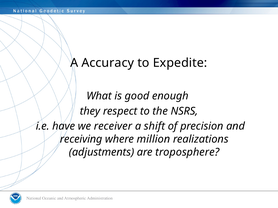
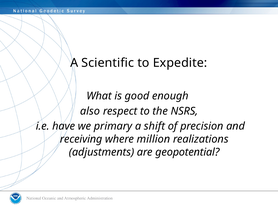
Accuracy: Accuracy -> Scientific (108, 63)
they: they -> also (90, 111)
receiver: receiver -> primary (113, 127)
troposphere: troposphere -> geopotential (187, 152)
